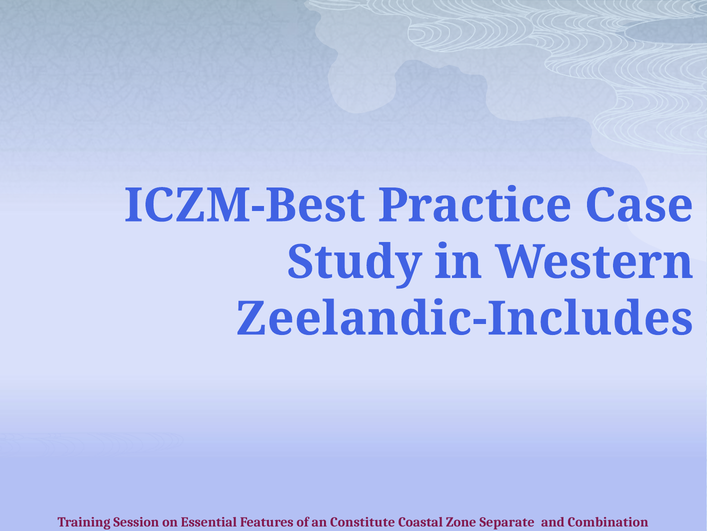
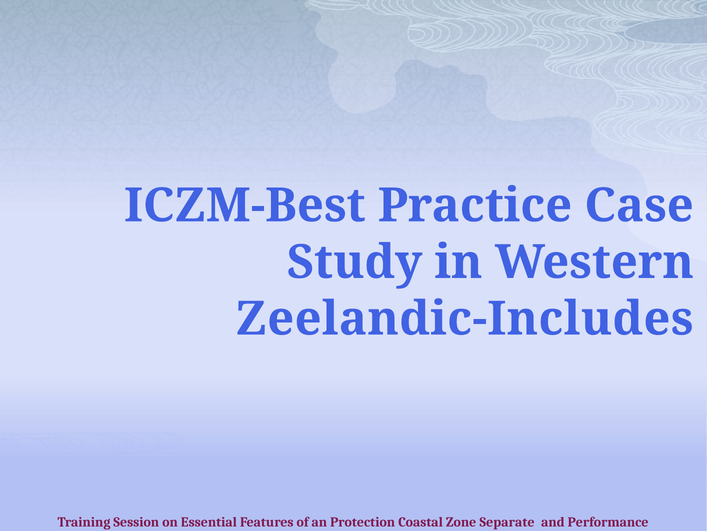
Constitute: Constitute -> Protection (363, 522)
Combination: Combination -> Performance (608, 522)
